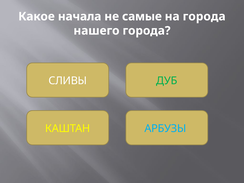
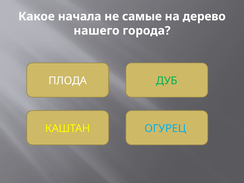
на города: города -> дерево (204, 16)
СЛИВЫ: СЛИВЫ -> ПЛОДА (68, 81)
АРБУЗЫ: АРБУЗЫ -> ОГУРЕЦ (165, 128)
